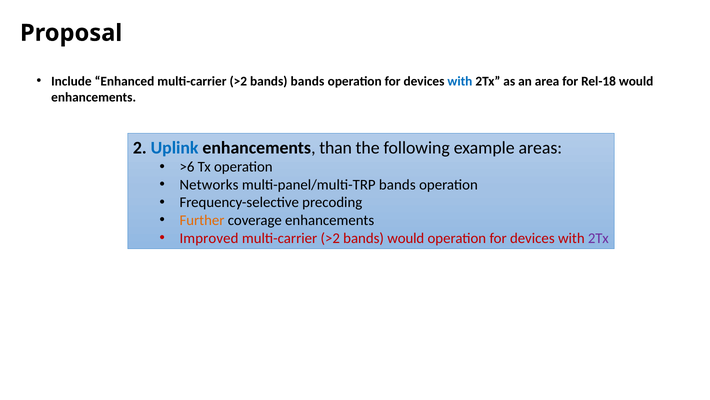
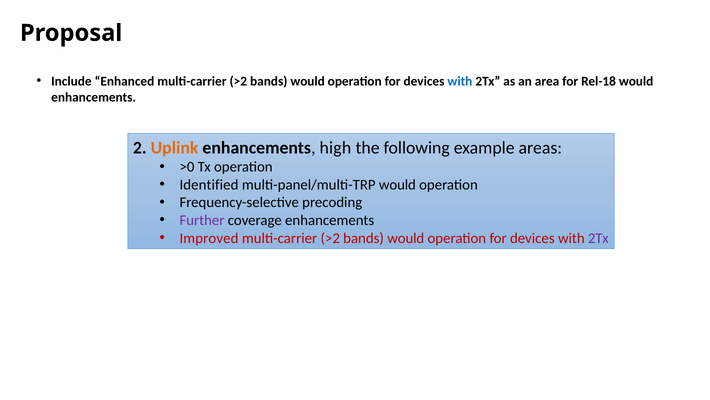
bands: bands -> would (308, 81)
Uplink colour: blue -> orange (175, 147)
than: than -> high (335, 147)
>6: >6 -> >0 (187, 167)
Networks: Networks -> Identified (209, 184)
multi-panel/multi-TRP bands: bands -> would (397, 184)
Further colour: orange -> purple (202, 220)
